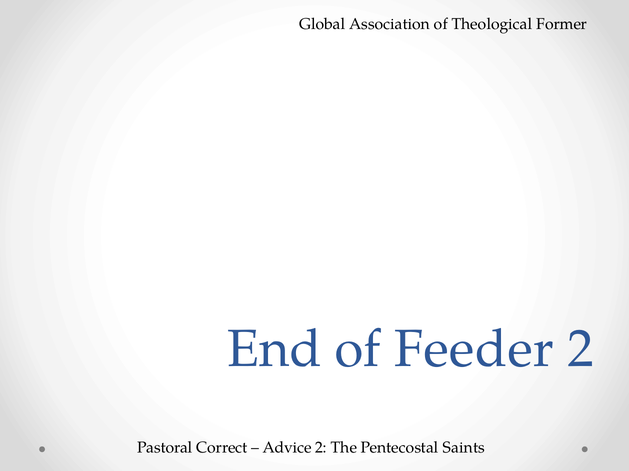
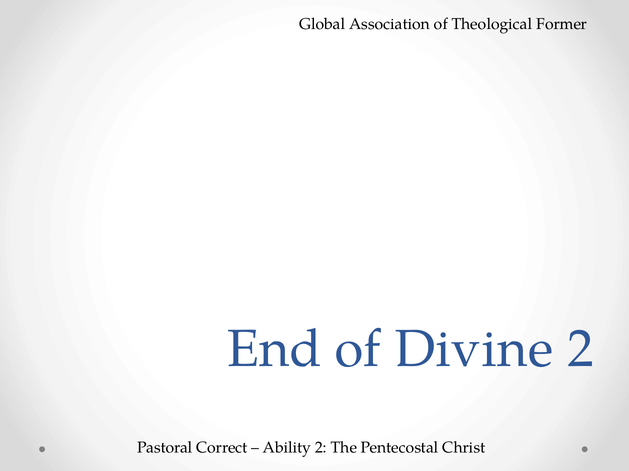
Feeder: Feeder -> Divine (474, 349)
Advice: Advice -> Ability (287, 448)
Saints: Saints -> Christ (464, 448)
